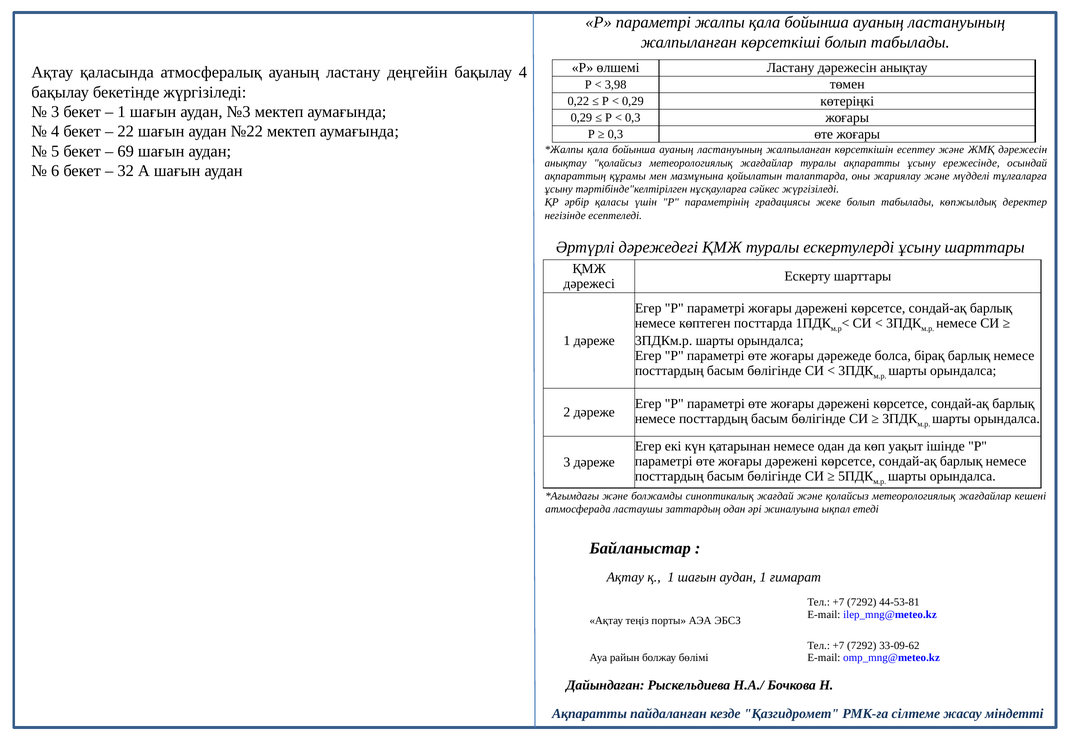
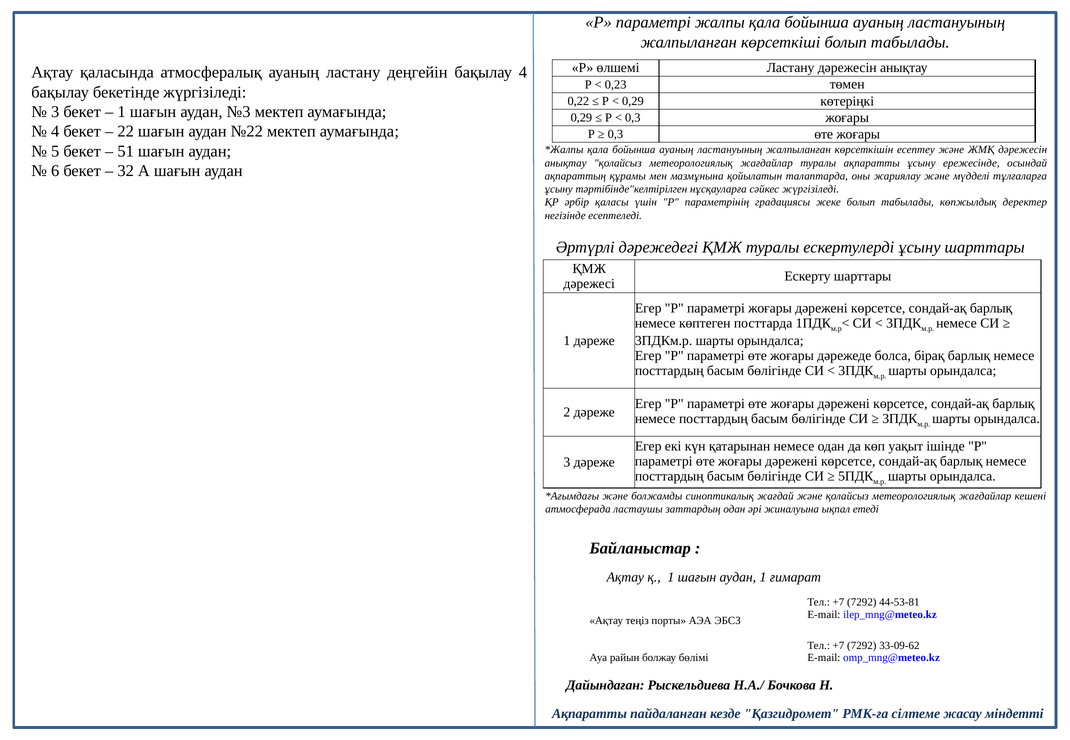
3,98: 3,98 -> 0,23 (616, 85)
69: 69 -> 51 (126, 151)
